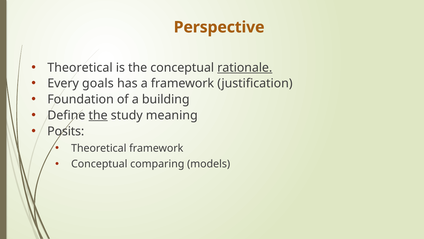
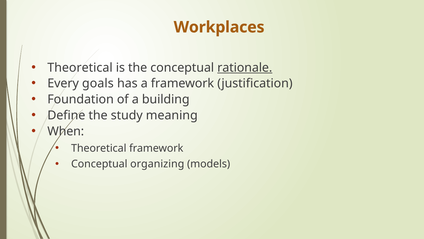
Perspective: Perspective -> Workplaces (219, 27)
the underline: present -> none (98, 115)
Posits: Posits -> When (66, 131)
comparing: comparing -> organizing (157, 164)
